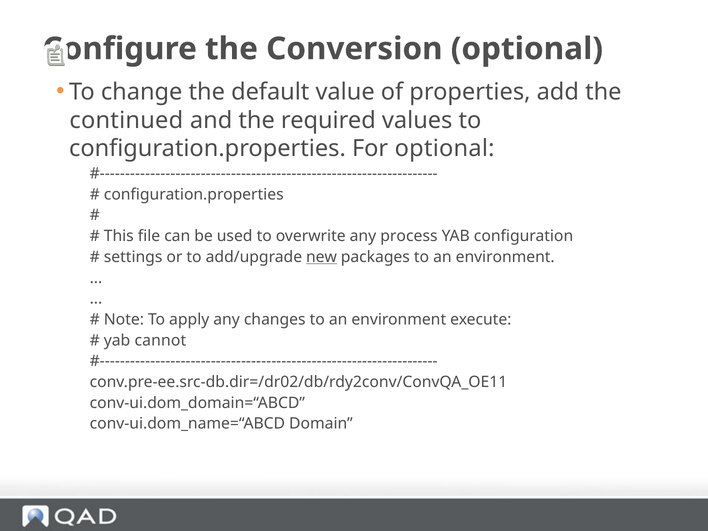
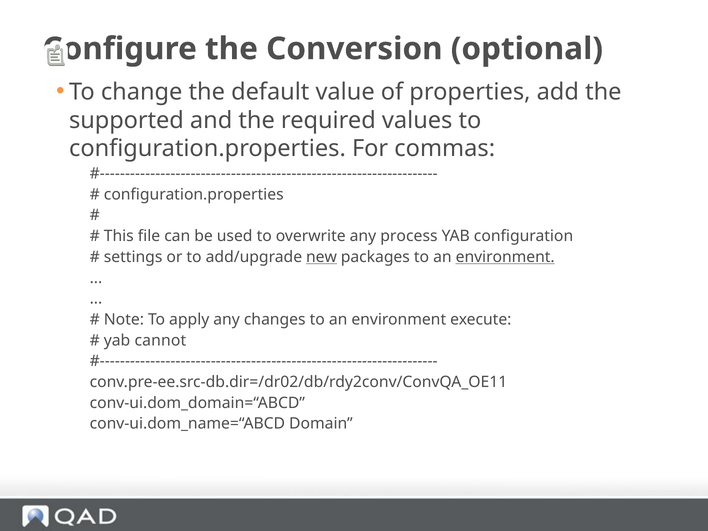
continued: continued -> supported (126, 120)
For optional: optional -> commas (445, 149)
environment underline: none -> present (505, 257)
